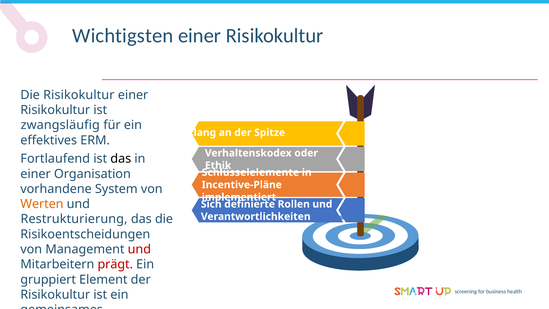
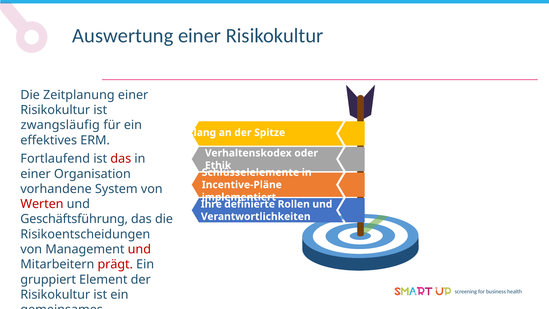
Wichtigsten: Wichtigsten -> Auswertung (123, 36)
Die Risikokultur: Risikokultur -> Zeitplanung (79, 95)
das colour: black -> red (121, 159)
Werten colour: orange -> red (42, 204)
Sich: Sich -> Ihre (211, 204)
Restrukturierung: Restrukturierung -> Geschäftsführung (74, 219)
